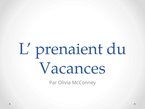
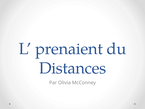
Vacances: Vacances -> Distances (73, 68)
